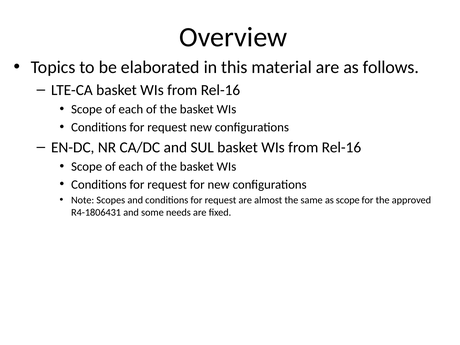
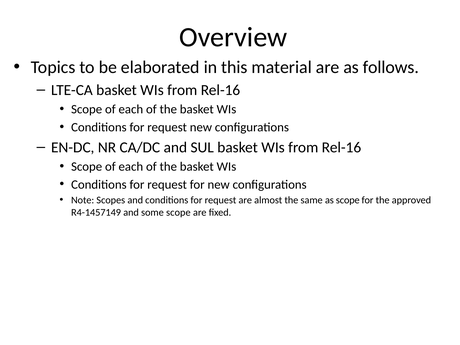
R4-1806431: R4-1806431 -> R4-1457149 (96, 212)
some needs: needs -> scope (178, 212)
